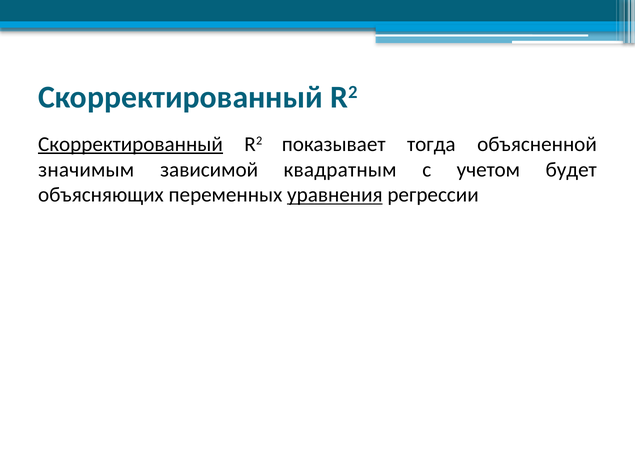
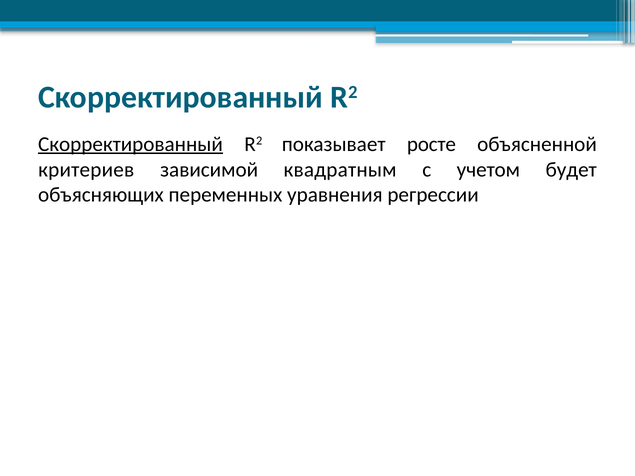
тогда: тогда -> росте (431, 144)
значимым: значимым -> критериев (86, 170)
уравнения underline: present -> none (335, 195)
